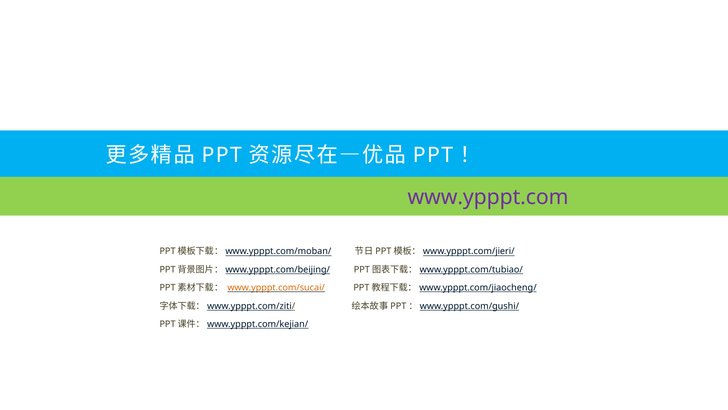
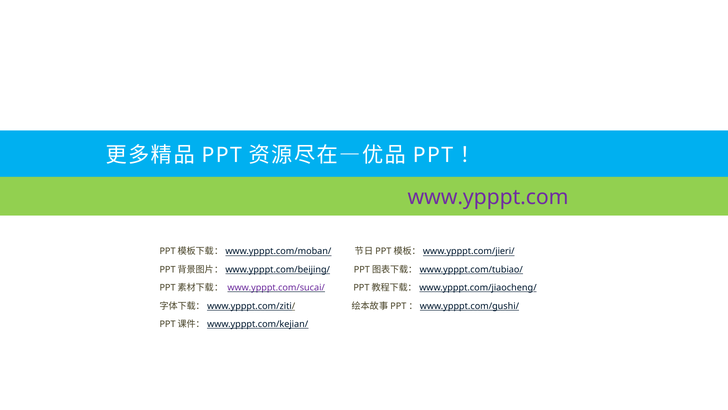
www.ypppt.com/sucai/ colour: orange -> purple (276, 287)
